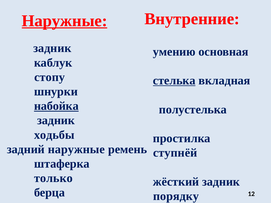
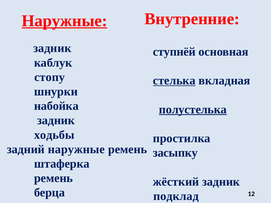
умению: умению -> ступнёй (174, 52)
набойка underline: present -> none (56, 106)
полустелька underline: none -> present (193, 110)
ступнёй: ступнёй -> засыпку (175, 153)
только: только -> ремень (53, 178)
порядку: порядку -> подклад (176, 196)
